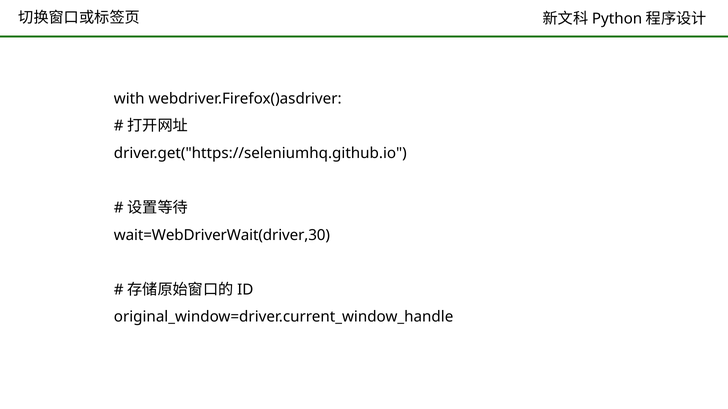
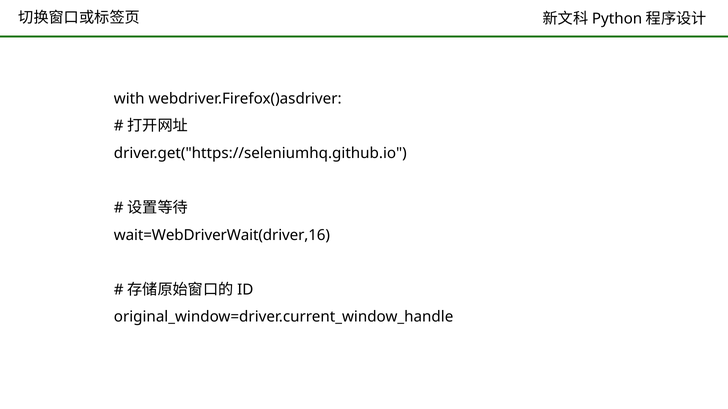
wait=WebDriverWait(driver,30: wait=WebDriverWait(driver,30 -> wait=WebDriverWait(driver,16 (222, 235)
